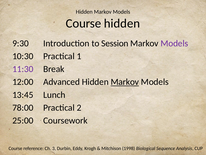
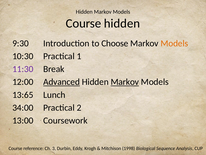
Session: Session -> Choose (115, 43)
Models colour: purple -> orange (174, 43)
Advanced underline: none -> present (62, 82)
13:45: 13:45 -> 13:65 (23, 95)
78:00: 78:00 -> 34:00 (23, 107)
25:00: 25:00 -> 13:00 (23, 120)
